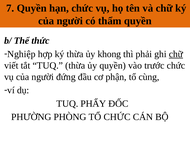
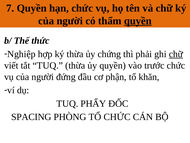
quyền underline: none -> present (138, 21)
khong: khong -> chứng (109, 54)
cùng: cùng -> khăn (149, 77)
PHƯỜNG: PHƯỜNG -> SPACING (31, 117)
